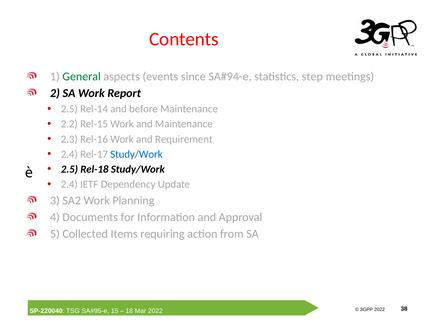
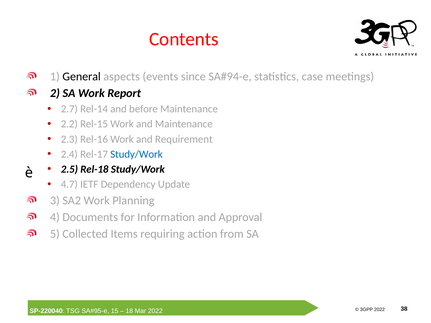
General colour: green -> black (82, 77)
step: step -> case (312, 77)
2.5: 2.5 -> 2.7 (69, 109)
2.4: 2.4 -> 4.7 (69, 185)
